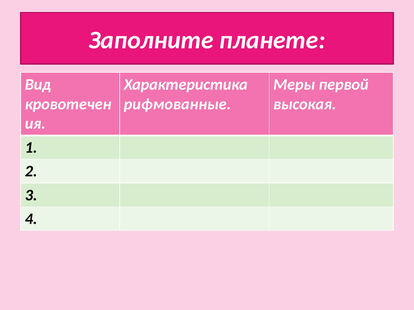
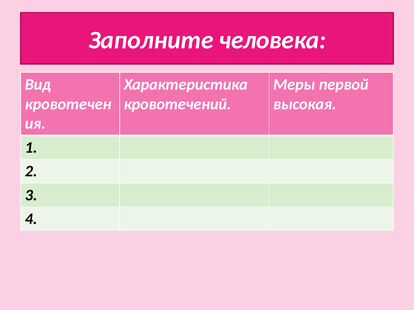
планете: планете -> человека (272, 40)
рифмованные: рифмованные -> кровотечений (177, 104)
